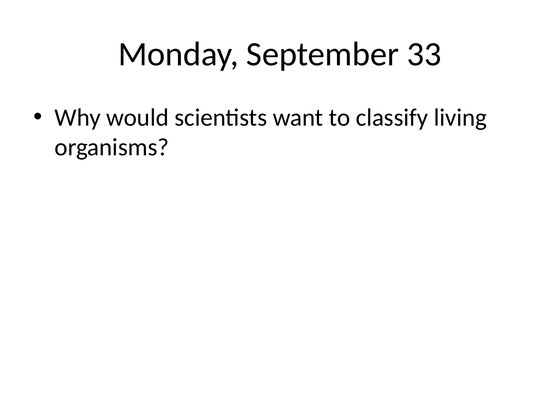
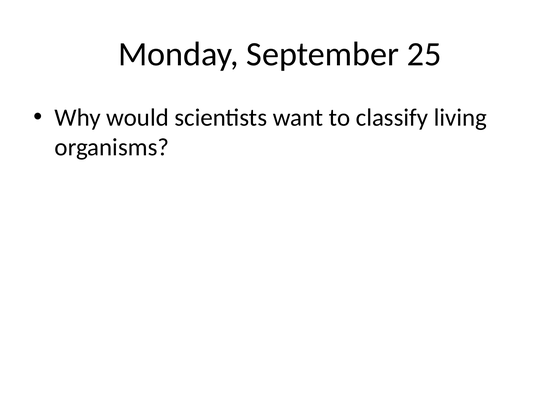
33: 33 -> 25 (424, 54)
